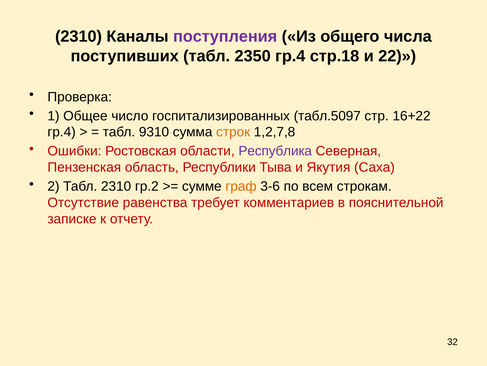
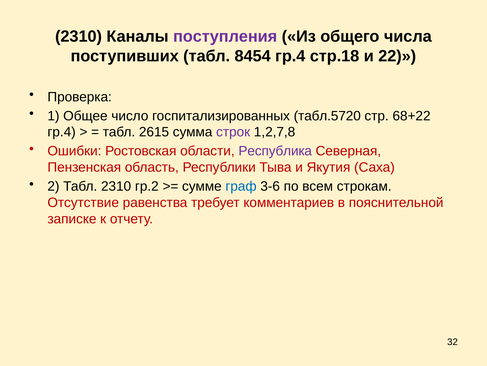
2350: 2350 -> 8454 (253, 56)
табл.5097: табл.5097 -> табл.5720 (327, 116)
16+22: 16+22 -> 68+22 (412, 116)
9310: 9310 -> 2615 (154, 132)
строк colour: orange -> purple (233, 132)
граф colour: orange -> blue (241, 186)
